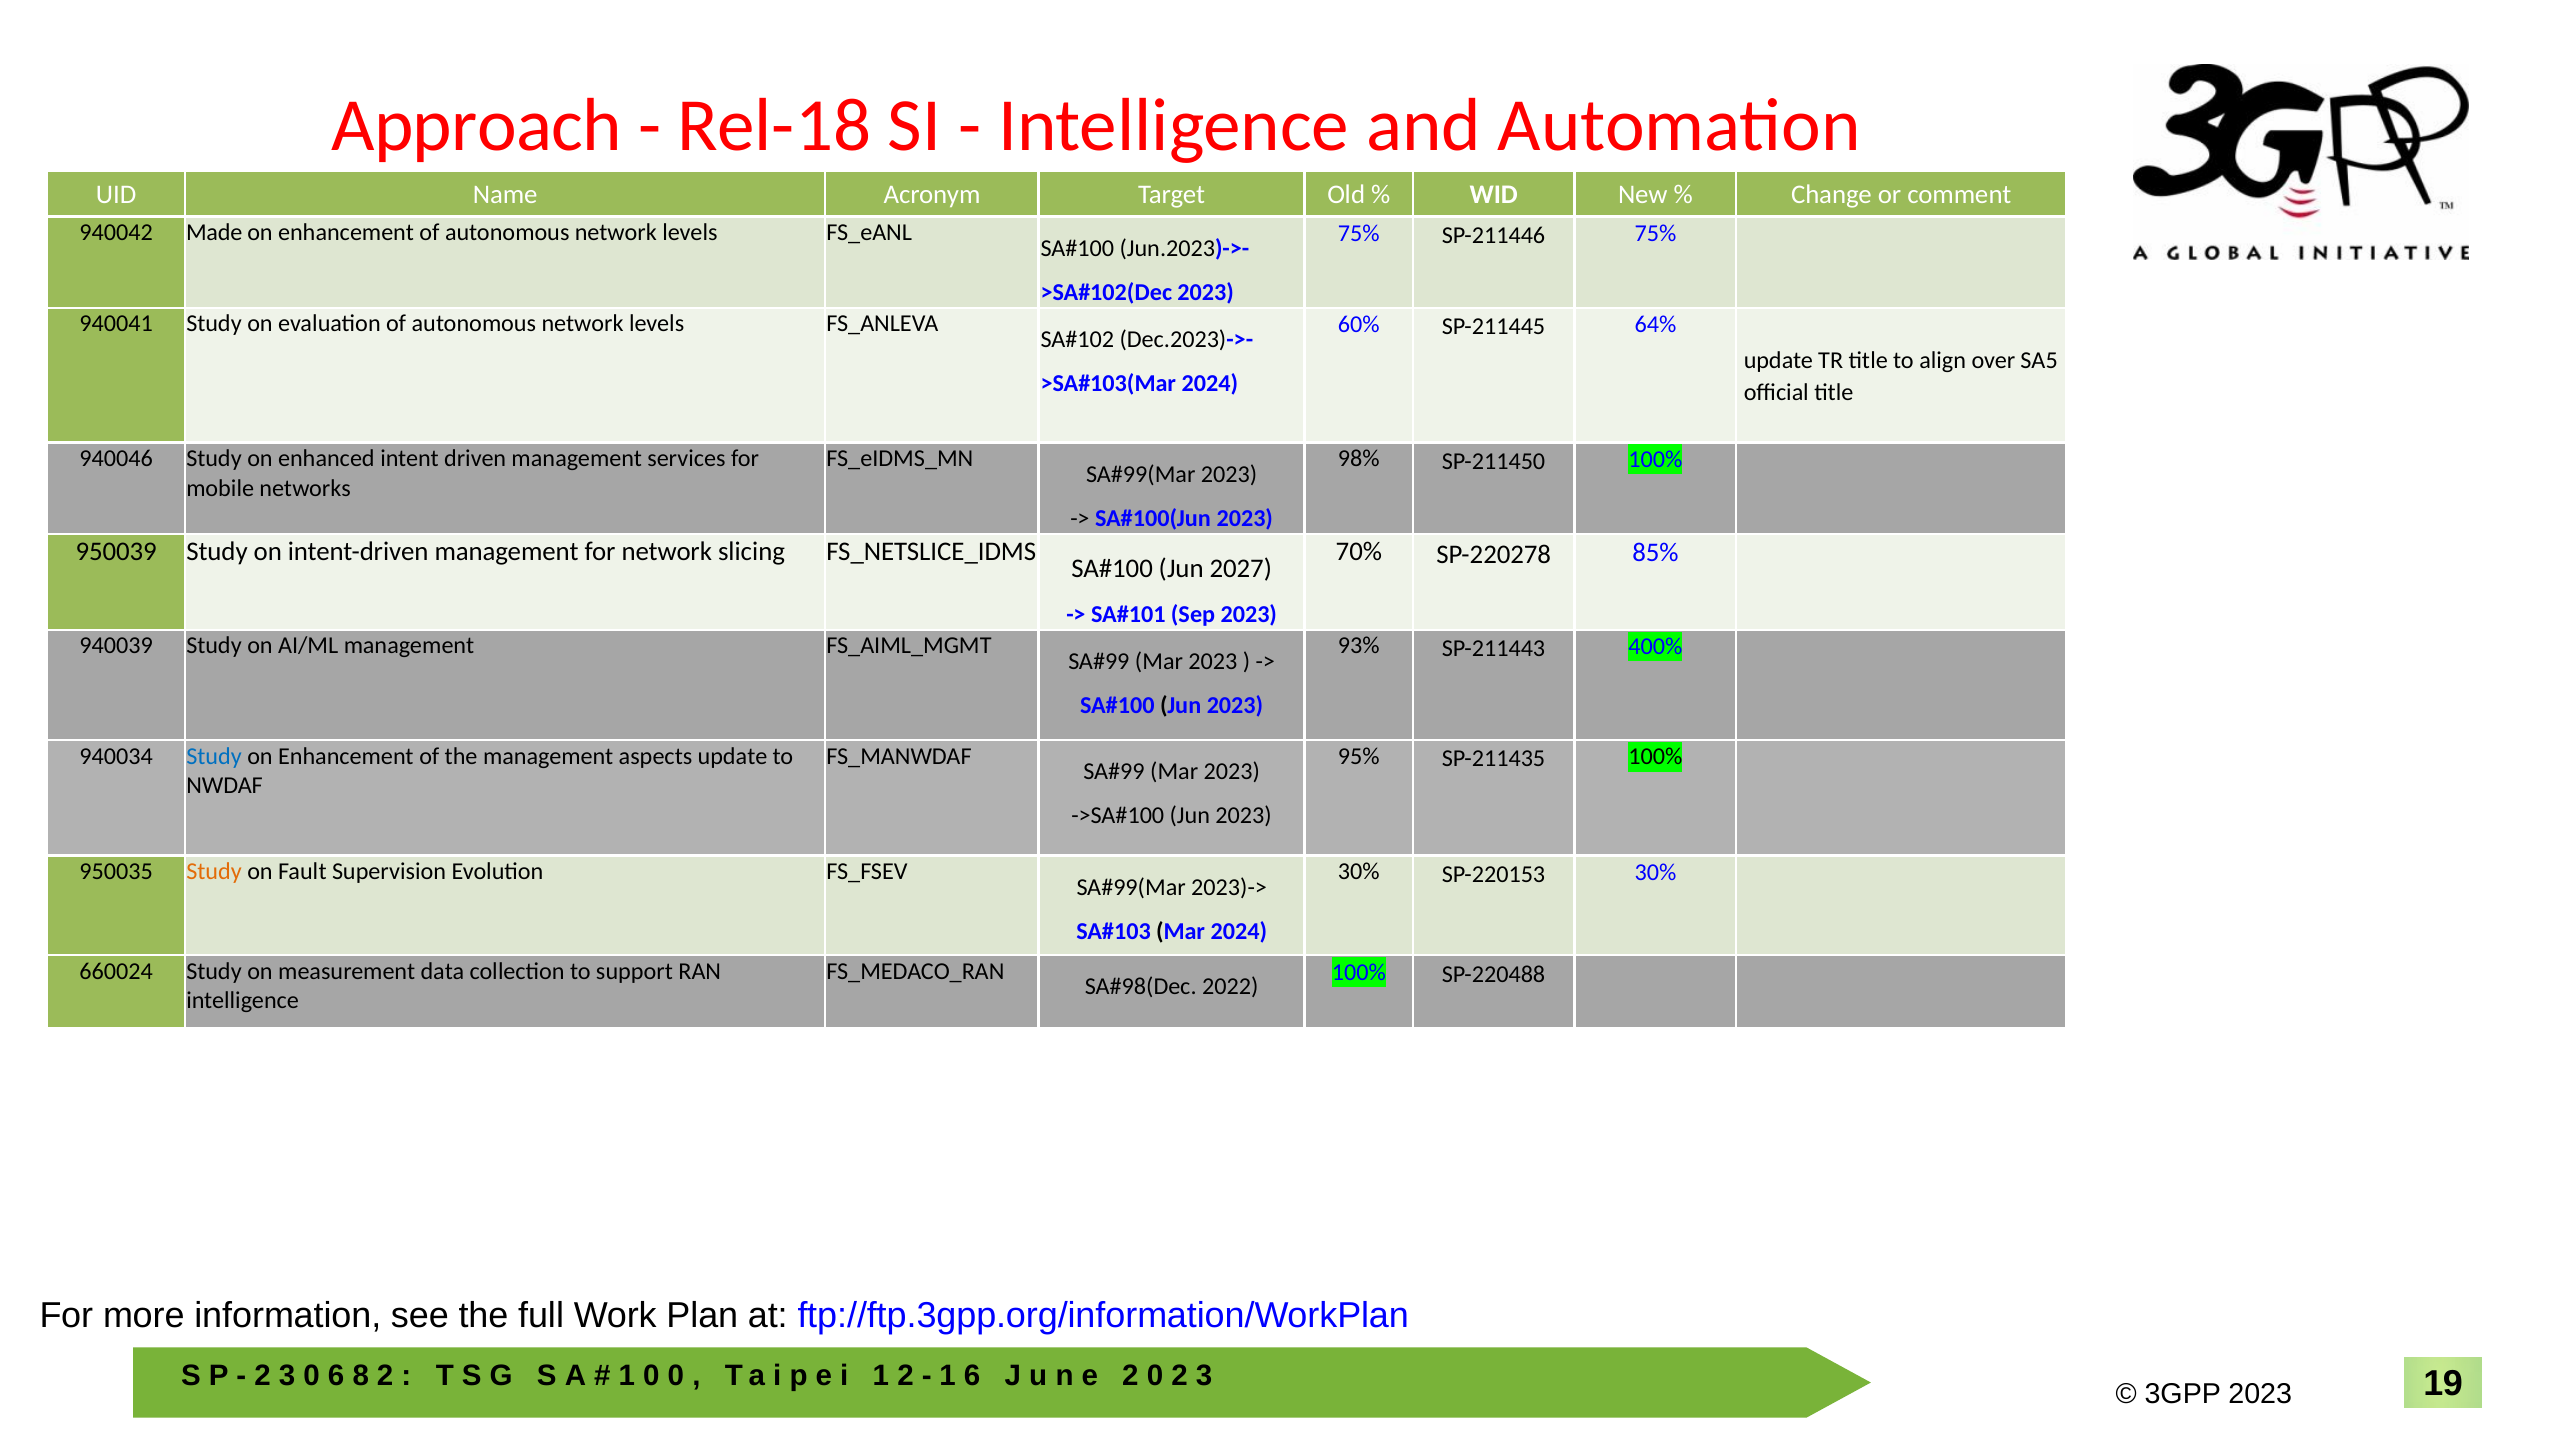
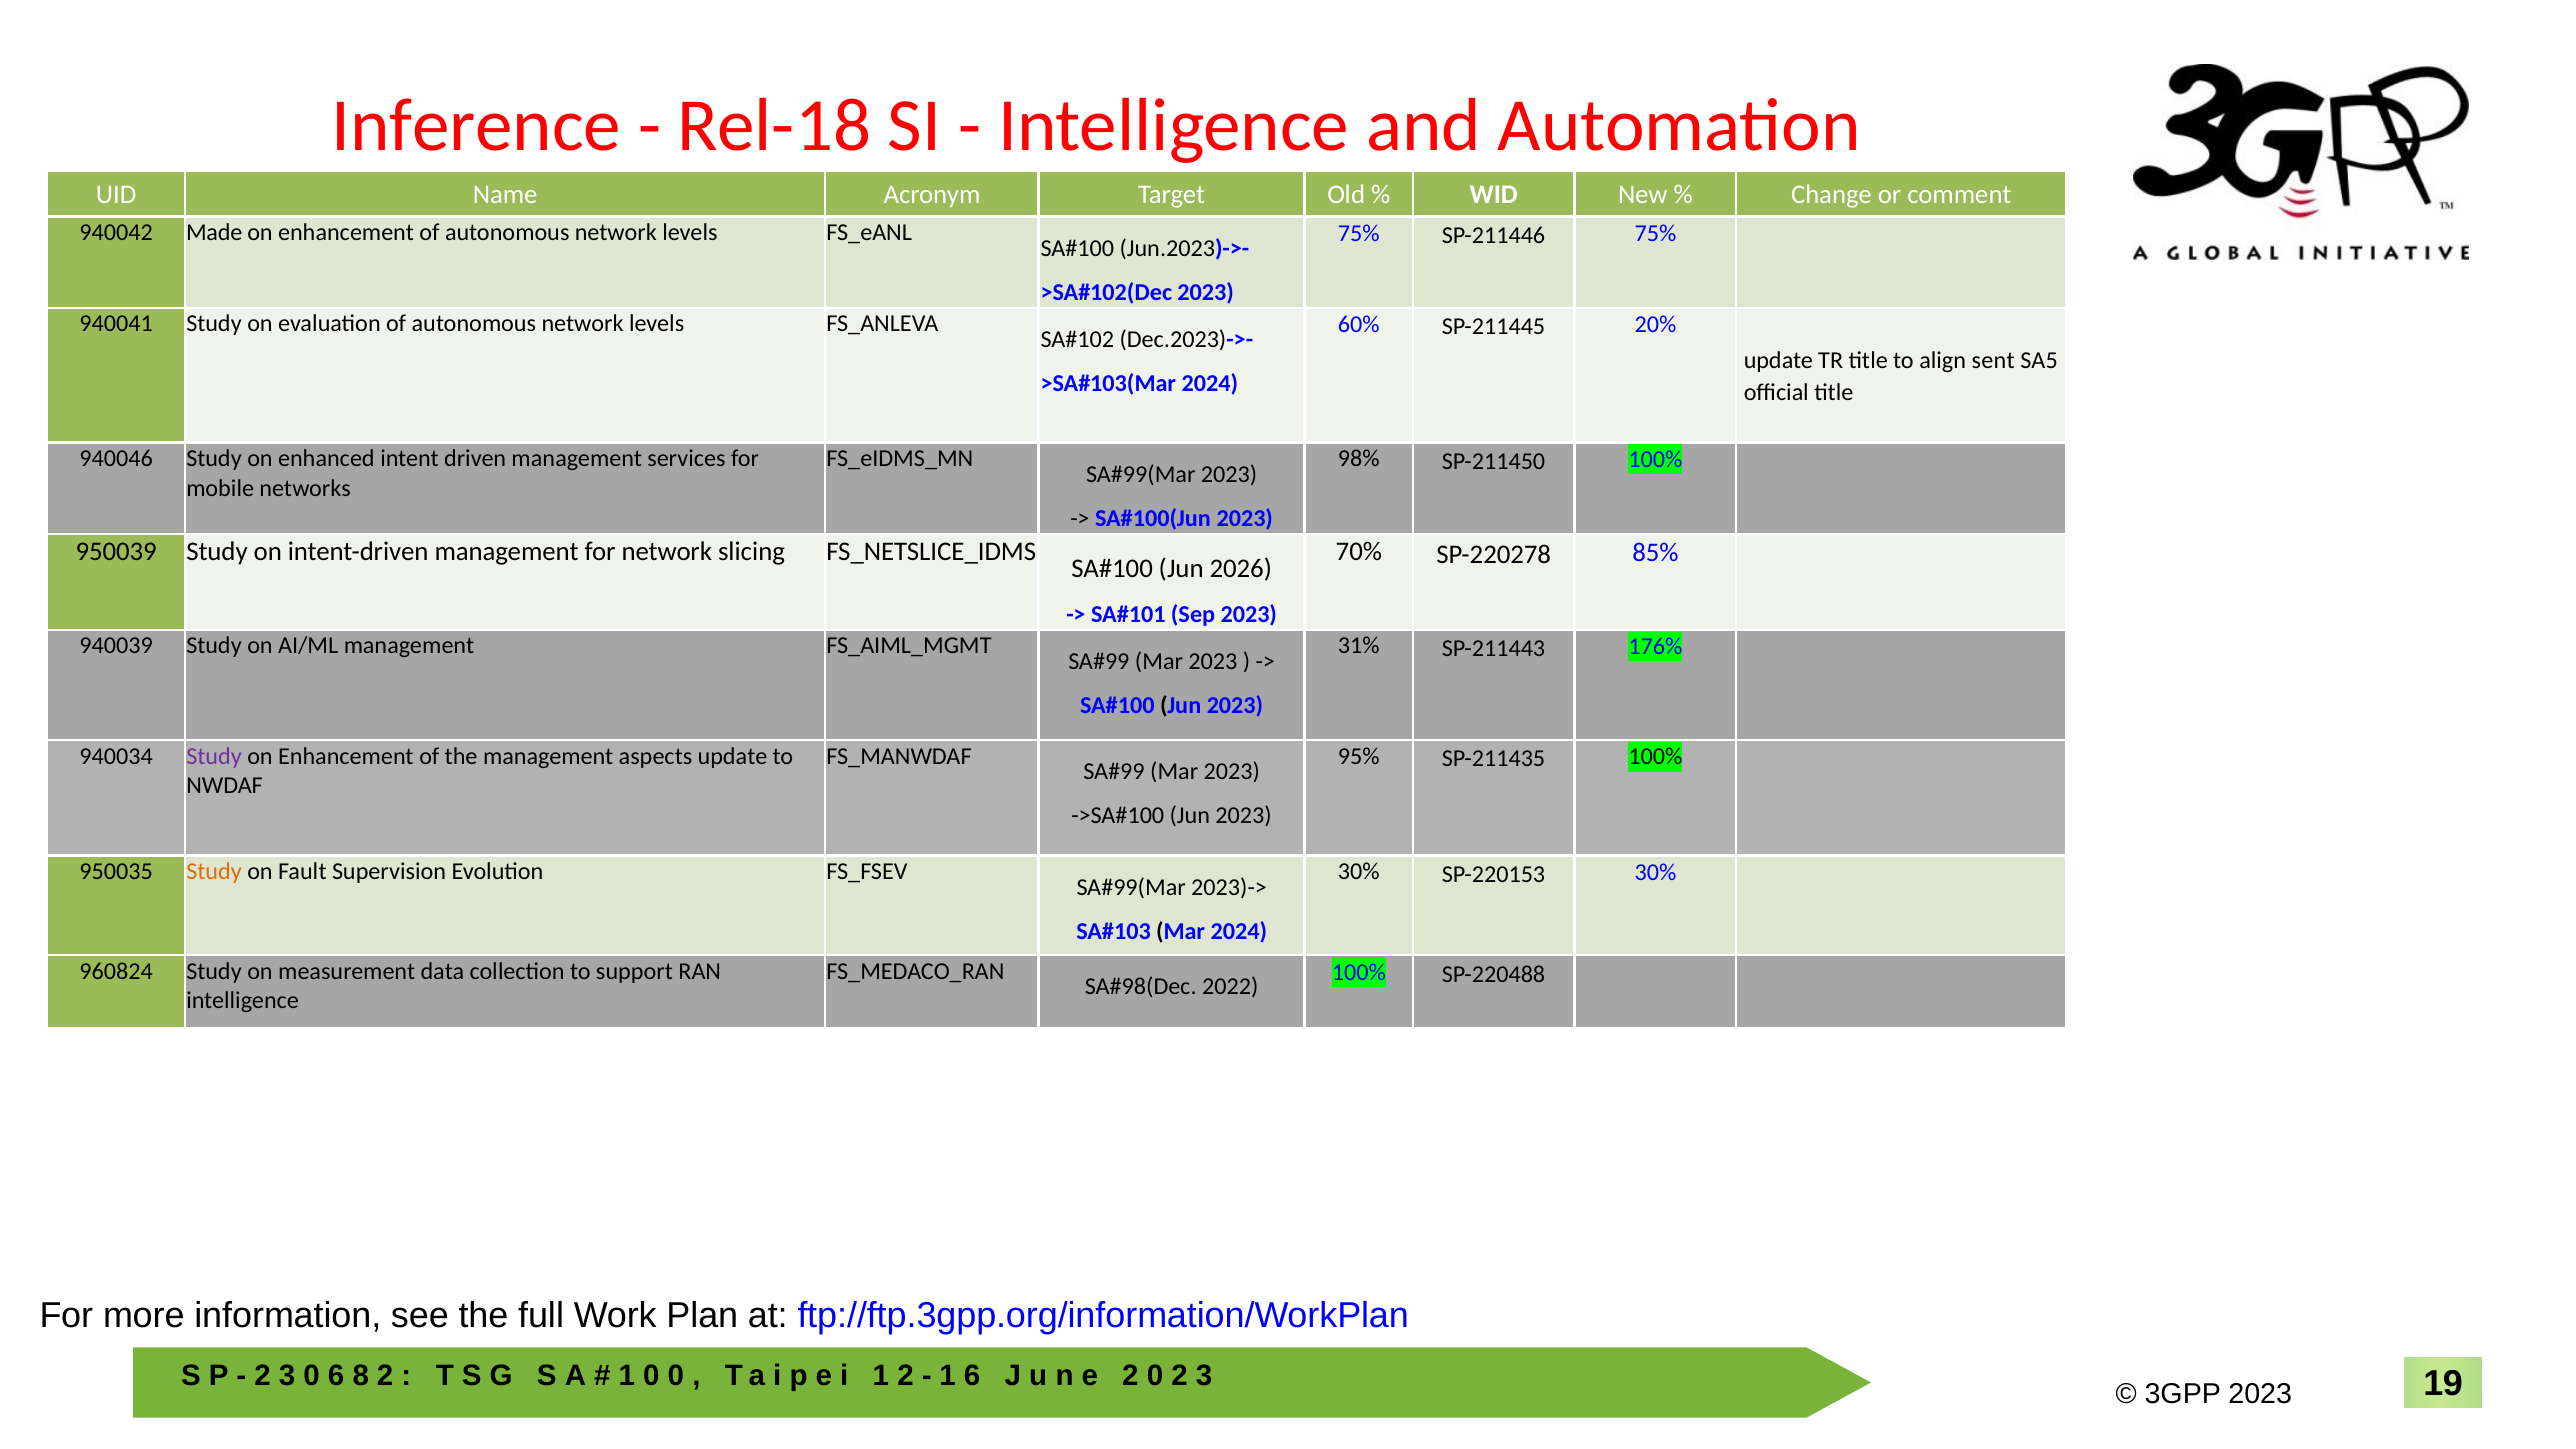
Approach: Approach -> Inference (476, 126)
64%: 64% -> 20% (1655, 325)
over: over -> sent (1993, 361)
2027: 2027 -> 2026 (1241, 569)
93%: 93% -> 31% (1359, 646)
400%: 400% -> 176% (1655, 647)
Study colour: blue -> purple (214, 756)
660024: 660024 -> 960824 (116, 971)
